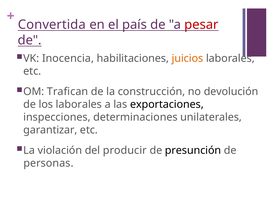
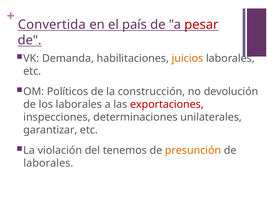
Inocencia: Inocencia -> Demanda (68, 58)
Trafican: Trafican -> Políticos (68, 92)
exportaciones colour: black -> red (167, 104)
producir: producir -> tenemos (125, 151)
presunción colour: black -> orange (193, 151)
personas: personas -> laborales (48, 163)
